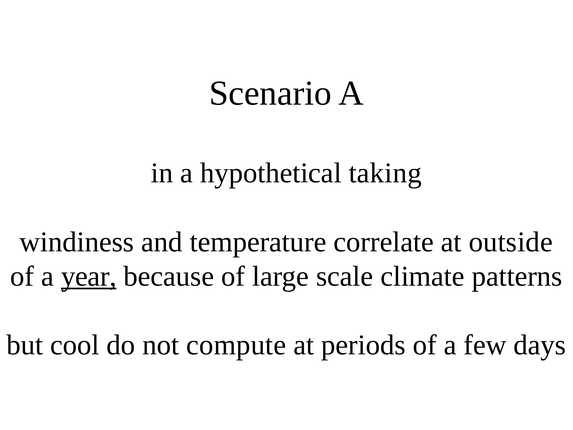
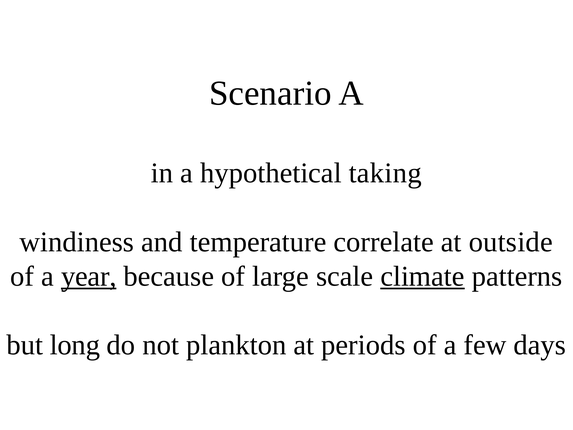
climate underline: none -> present (423, 276)
cool: cool -> long (75, 345)
compute: compute -> plankton (236, 345)
